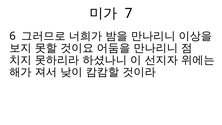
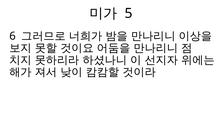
7: 7 -> 5 (129, 13)
